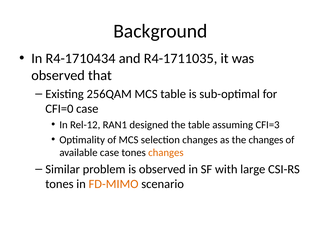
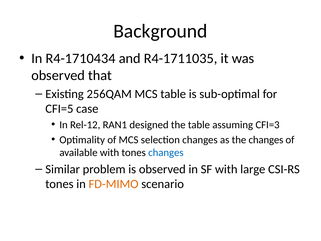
CFI=0: CFI=0 -> CFI=5 (59, 109)
available case: case -> with (110, 152)
changes colour: orange -> blue (166, 152)
